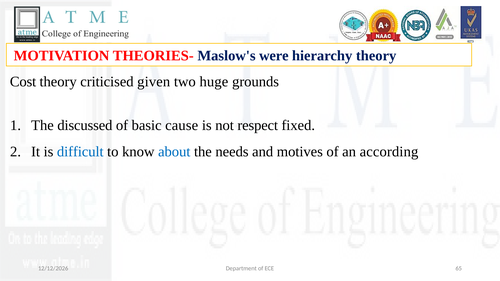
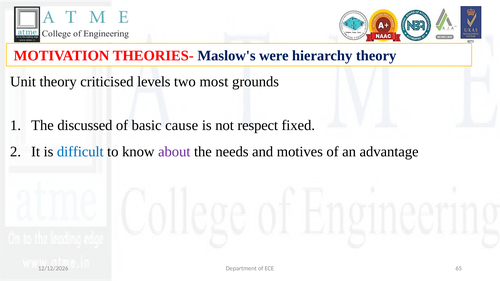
Cost: Cost -> Unit (23, 82)
given: given -> levels (154, 82)
huge: huge -> most (214, 82)
about colour: blue -> purple (174, 152)
according: according -> advantage (389, 152)
